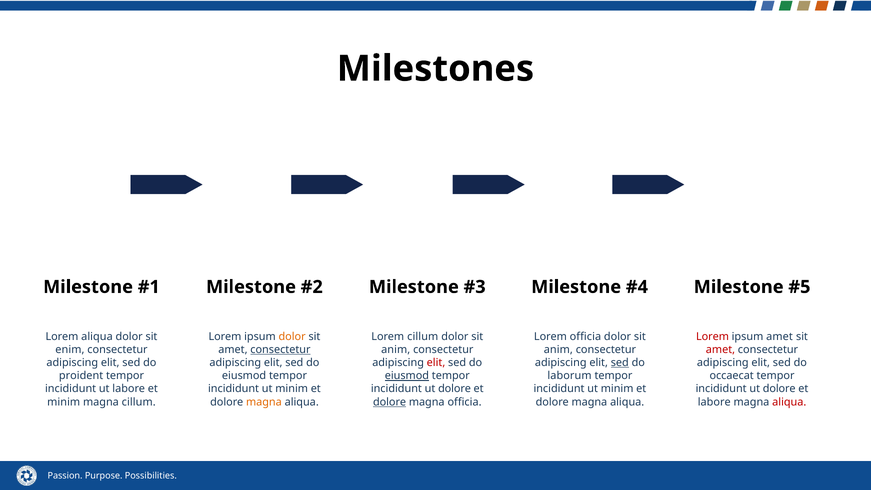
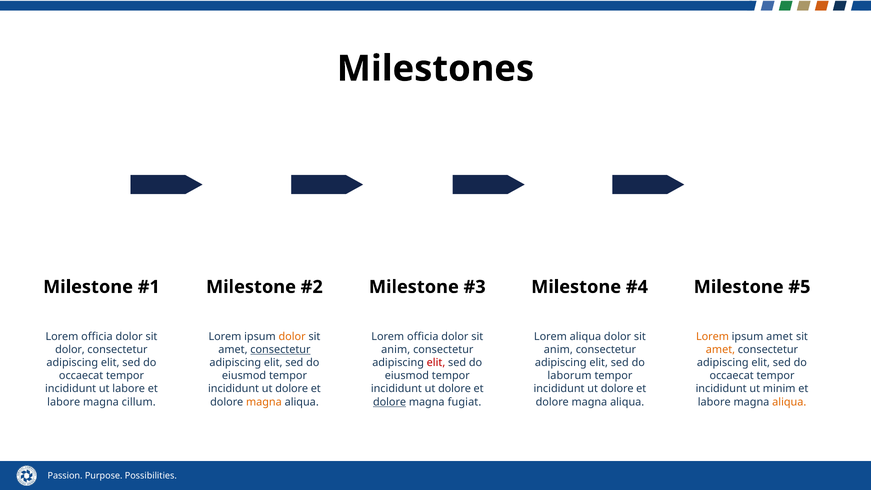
aliqua: aliqua -> officia (97, 337)
cillum: cillum -> officia (423, 337)
Lorem officia: officia -> aliqua (585, 337)
Lorem colour: red -> orange (712, 337)
enim: enim -> dolor (70, 350)
amet colour: red -> orange (720, 350)
sed underline: present -> none (620, 363)
proident: proident -> occaecat (81, 376)
eiusmod underline: present -> none (407, 376)
minim: minim -> dolore (292, 389)
minim: minim -> dolore (617, 389)
dolore: dolore -> minim (779, 389)
minim: minim -> labore (64, 402)
magna officia: officia -> fugiat (465, 402)
aliqua colour: red -> orange (789, 402)
